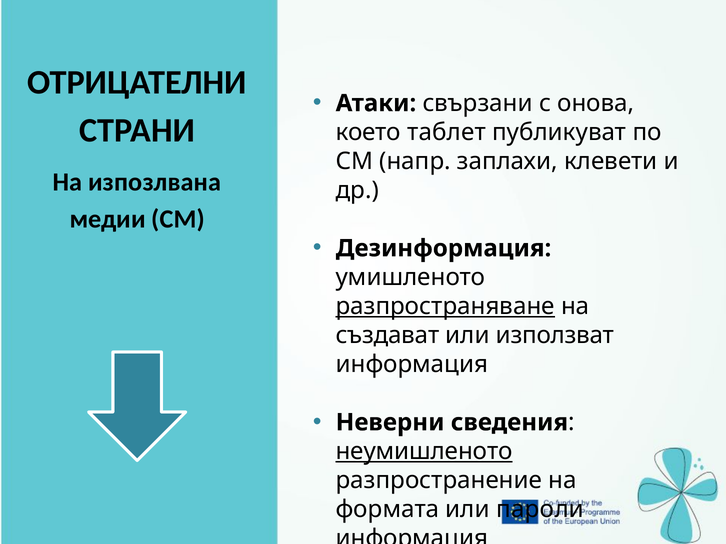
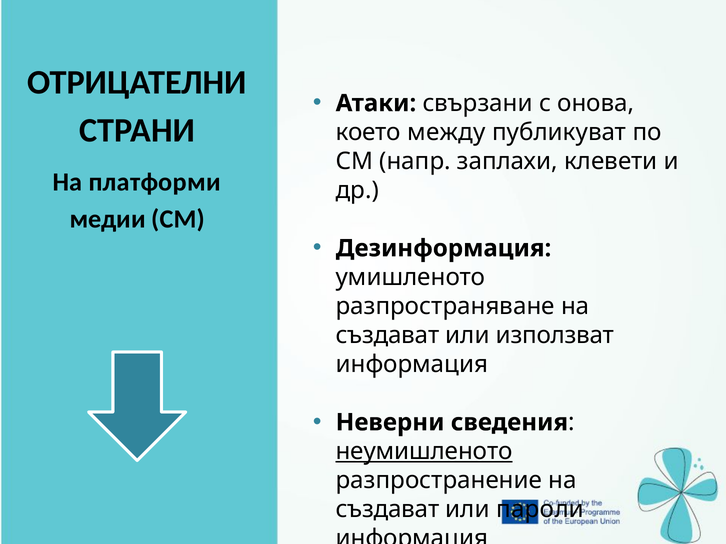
таблет: таблет -> между (446, 132)
изпозлвана: изпозлвана -> платформи (155, 182)
разпространяване underline: present -> none (445, 307)
формата: формата -> създават (388, 510)
